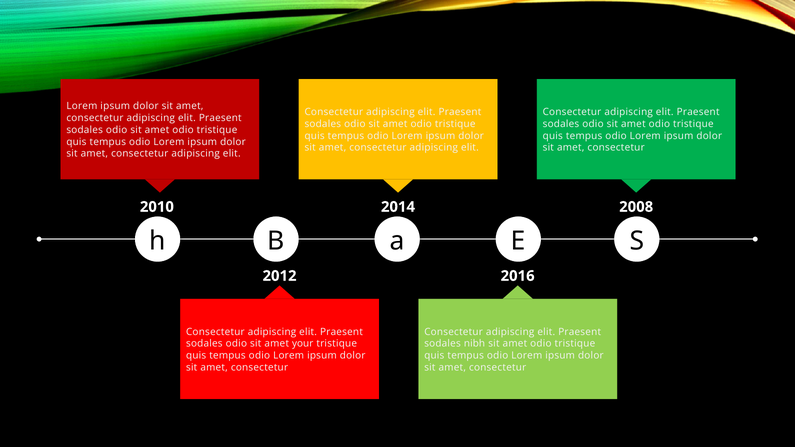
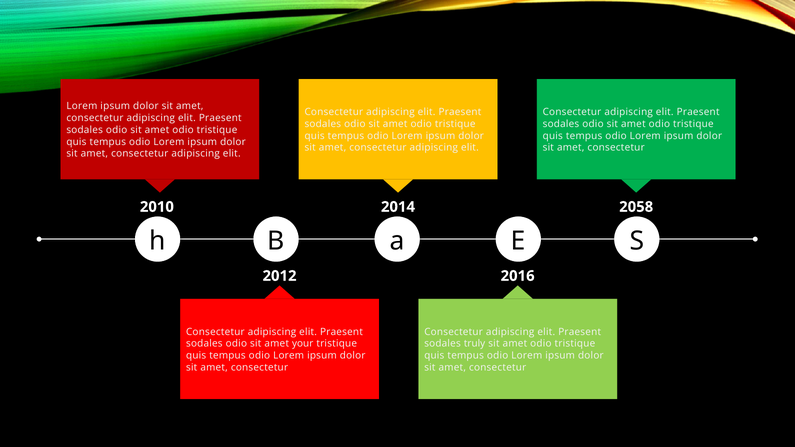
2008: 2008 -> 2058 (636, 207)
nibh: nibh -> truly (475, 344)
